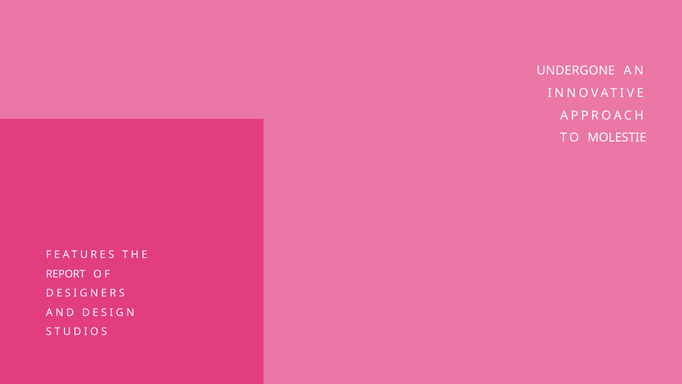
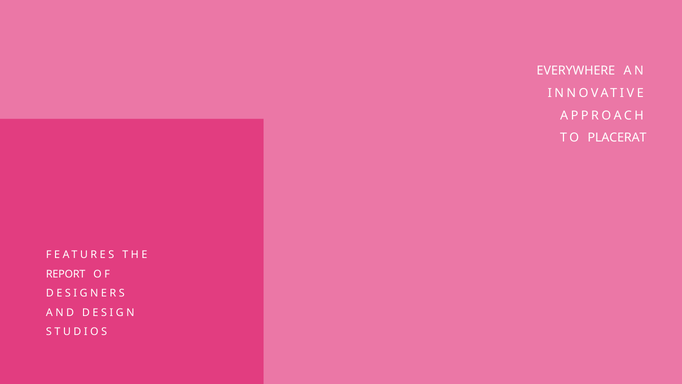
UNDERGONE: UNDERGONE -> EVERYWHERE (576, 71)
MOLESTIE: MOLESTIE -> PLACERAT (617, 138)
